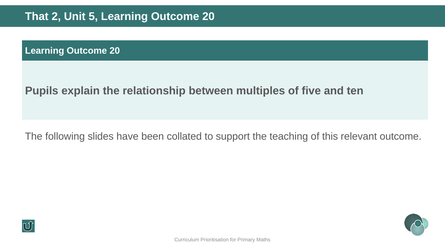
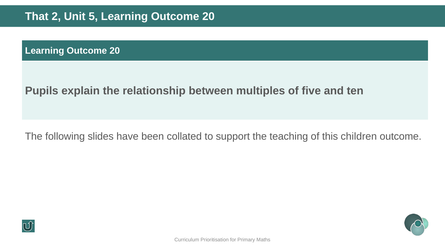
relevant: relevant -> children (359, 136)
